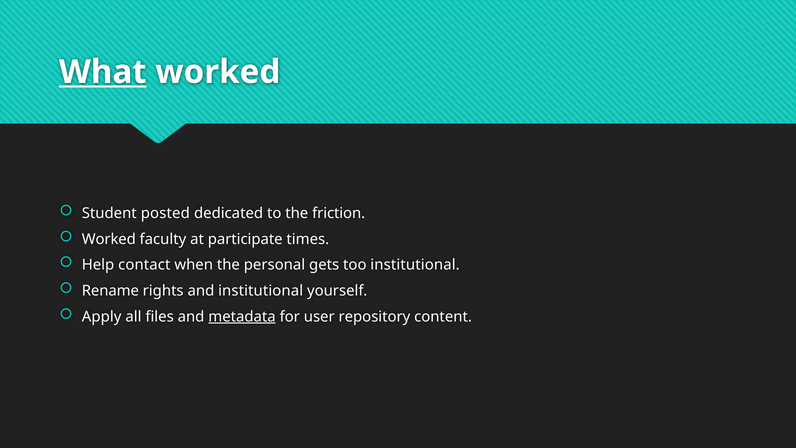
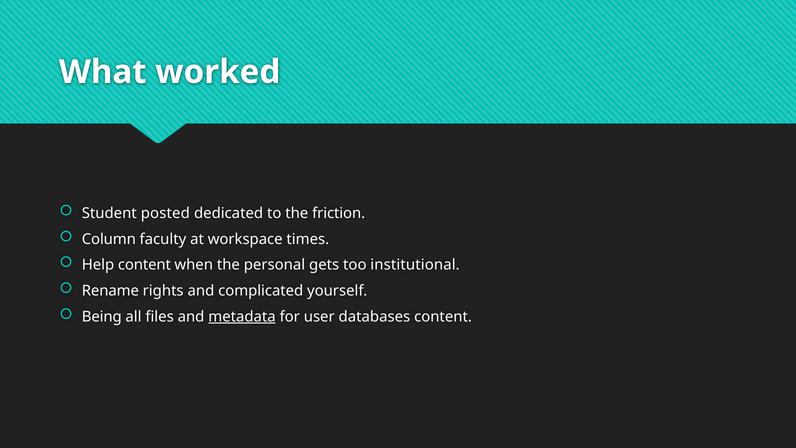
What underline: present -> none (103, 72)
Worked: Worked -> Column (109, 239)
participate: participate -> workspace (245, 239)
Help contact: contact -> content (144, 265)
and institutional: institutional -> complicated (261, 291)
Apply: Apply -> Being (102, 317)
repository: repository -> databases (374, 317)
